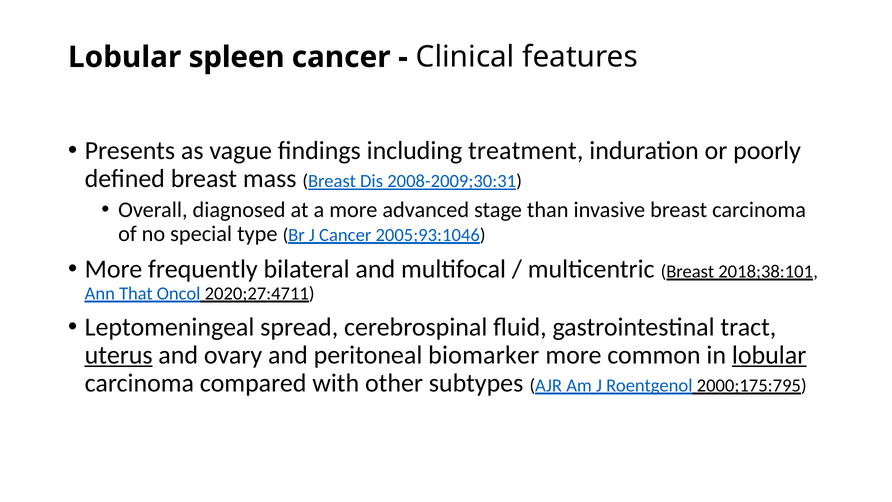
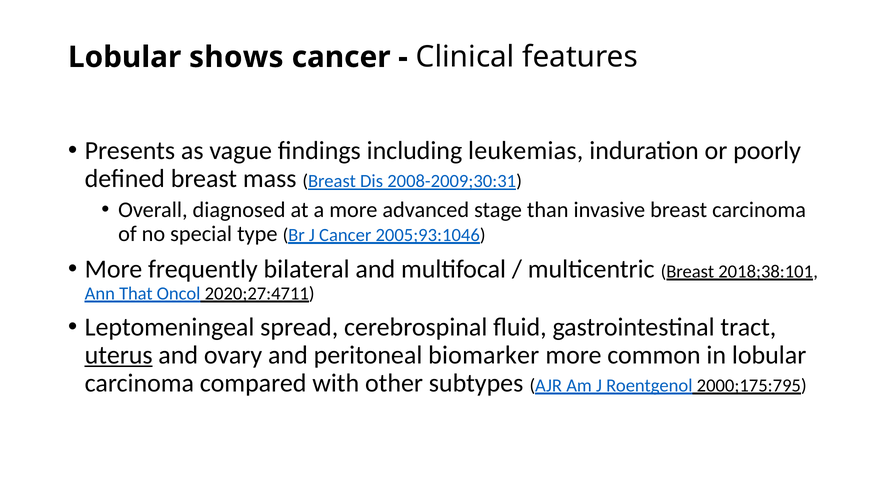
spleen: spleen -> shows (236, 57)
treatment: treatment -> leukemias (526, 151)
lobular underline: present -> none (769, 355)
